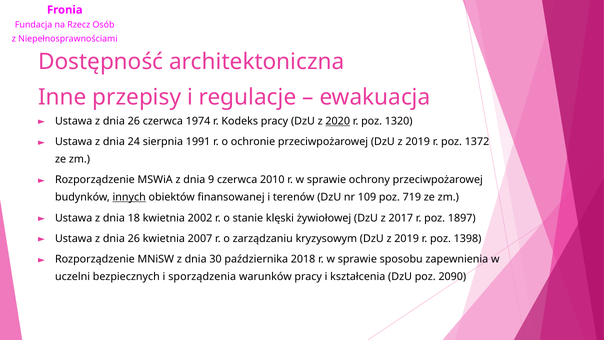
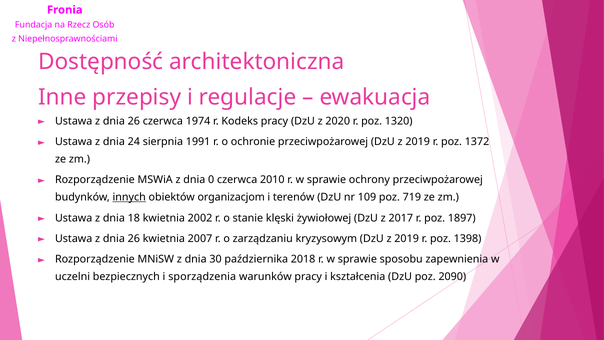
2020 underline: present -> none (338, 121)
9: 9 -> 0 (211, 180)
finansowanej: finansowanej -> organizacjom (231, 197)
